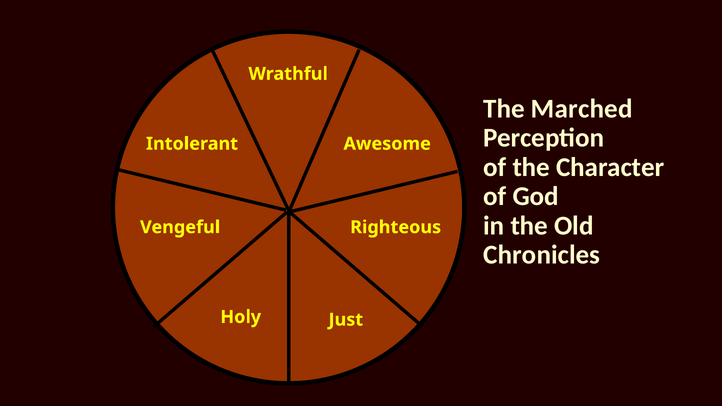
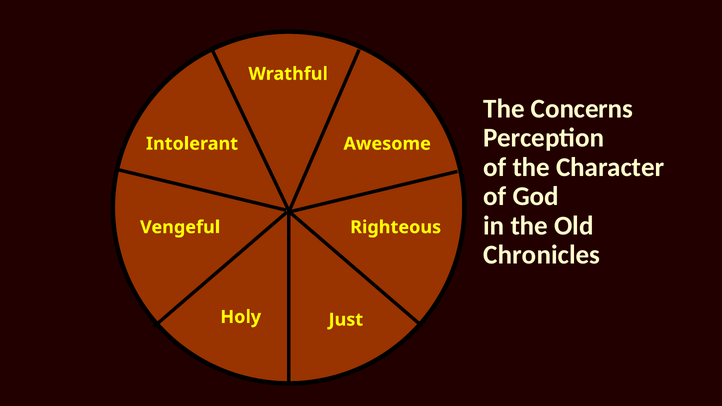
Marched: Marched -> Concerns (582, 109)
